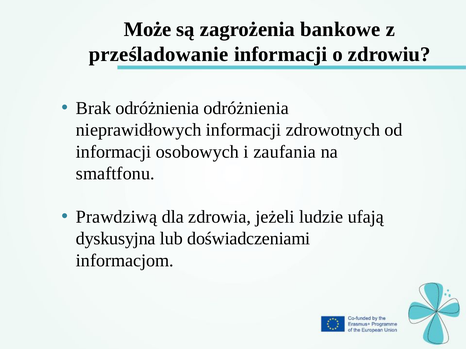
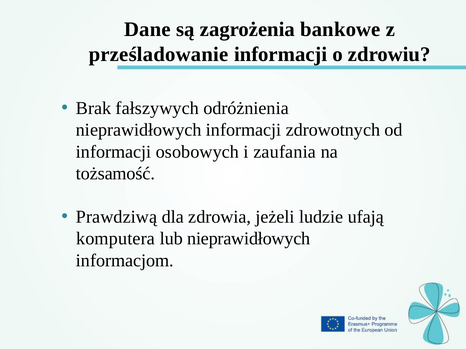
Może: Może -> Dane (147, 29)
Brak odróżnienia: odróżnienia -> fałszywych (157, 108)
smaftfonu: smaftfonu -> tożsamość (115, 174)
dyskusyjna: dyskusyjna -> komputera (116, 239)
lub doświadczeniami: doświadczeniami -> nieprawidłowych (249, 239)
